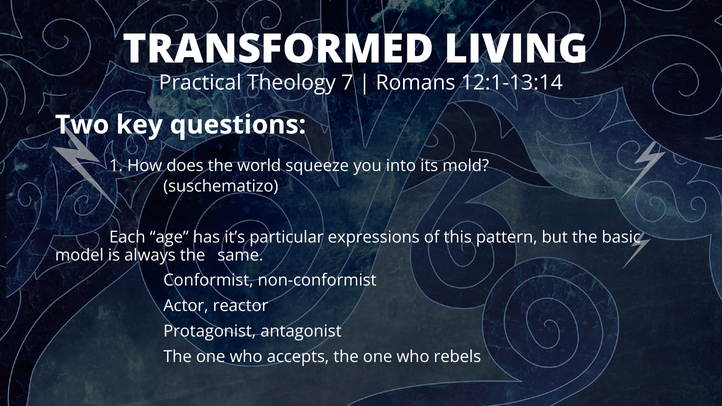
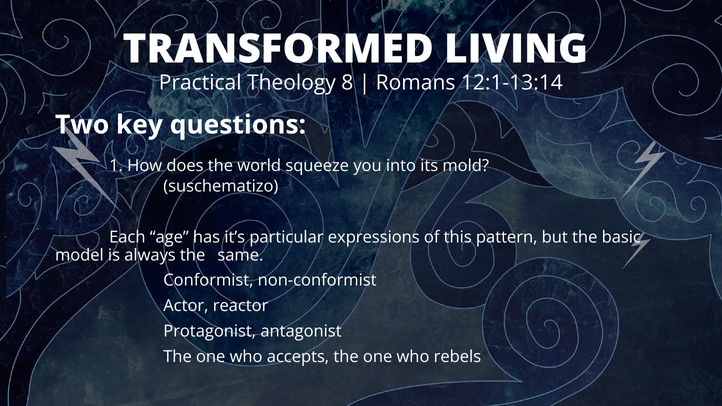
7: 7 -> 8 (347, 83)
